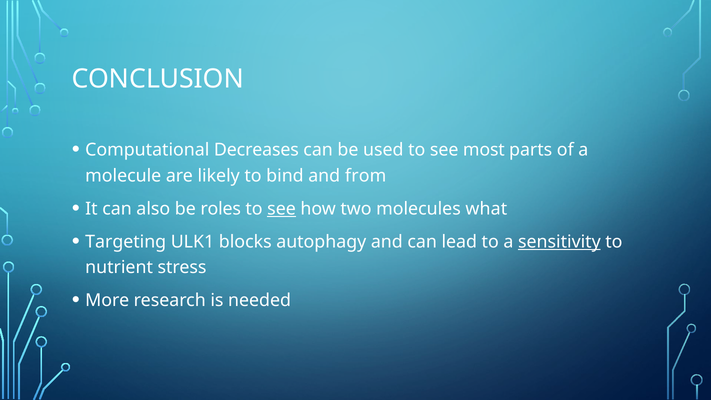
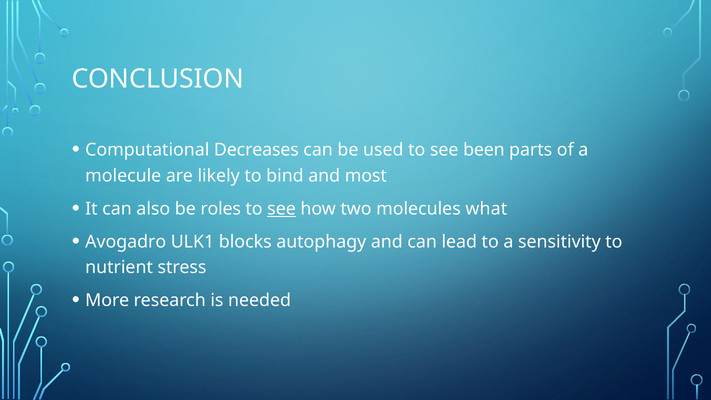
most: most -> been (484, 150)
from: from -> most (366, 176)
Targeting: Targeting -> Avogadro (126, 242)
sensitivity underline: present -> none (559, 242)
